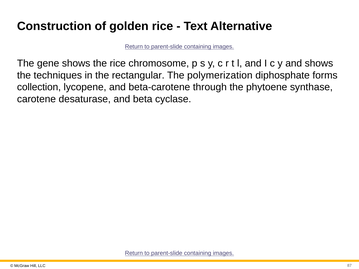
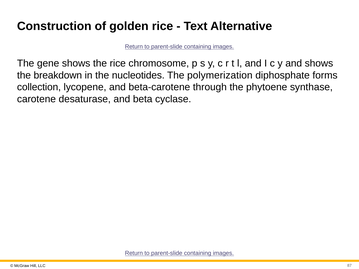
techniques: techniques -> breakdown (58, 75)
rectangular: rectangular -> nucleotides (138, 75)
